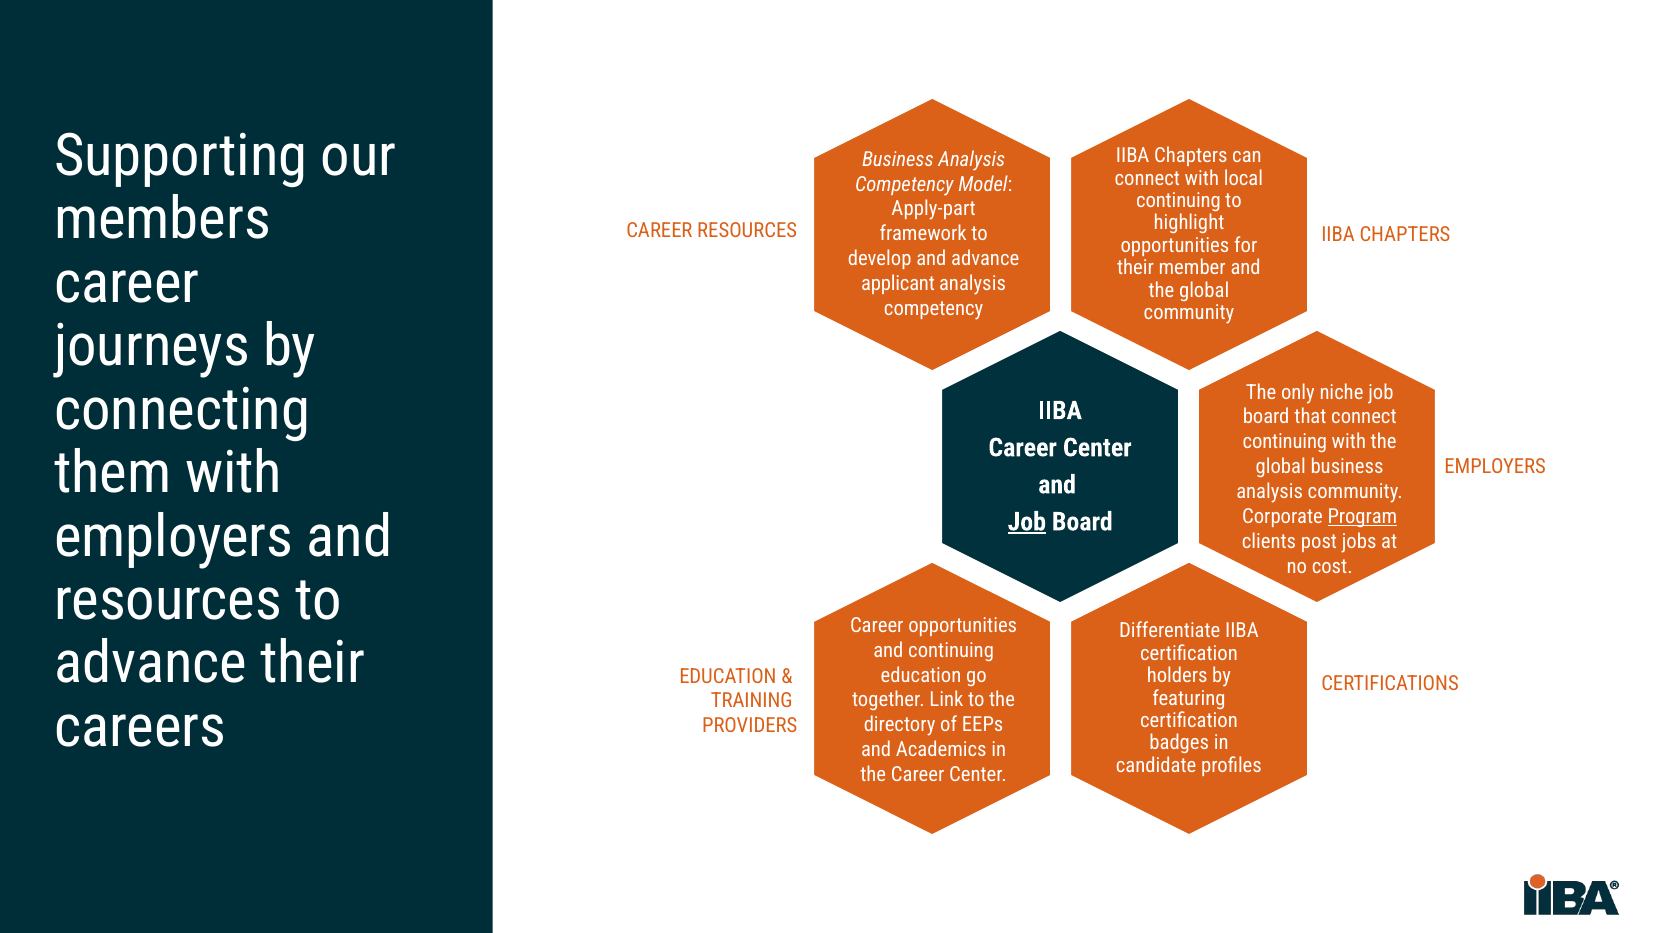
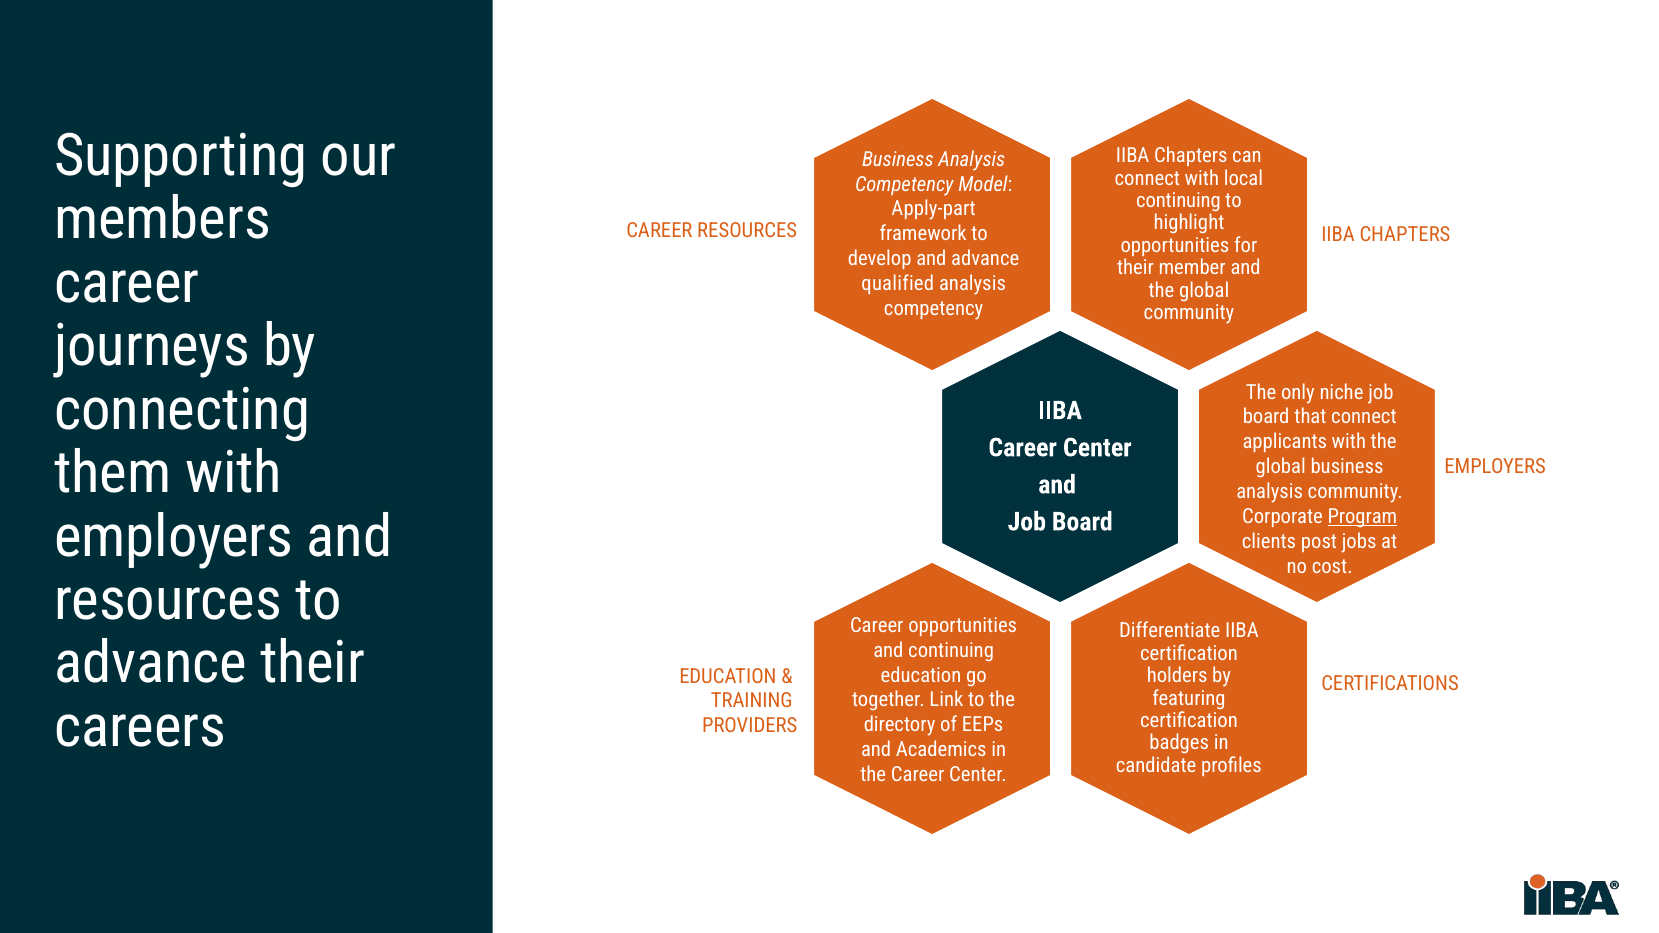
applicant: applicant -> qualified (898, 284)
continuing: continuing -> applicants (1285, 442)
Job underline: present -> none (1027, 522)
